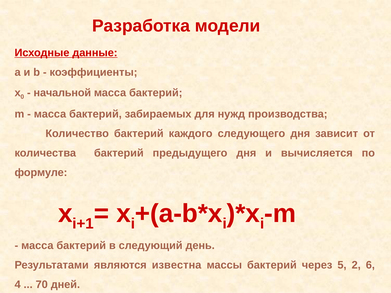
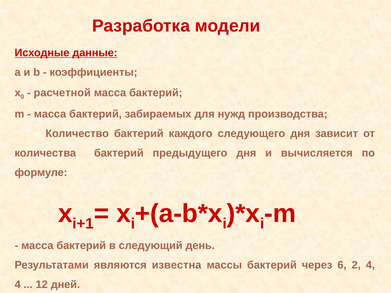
начальной: начальной -> расчетной (62, 93)
5: 5 -> 6 (342, 265)
2 6: 6 -> 4 (370, 265)
70: 70 -> 12 (42, 285)
